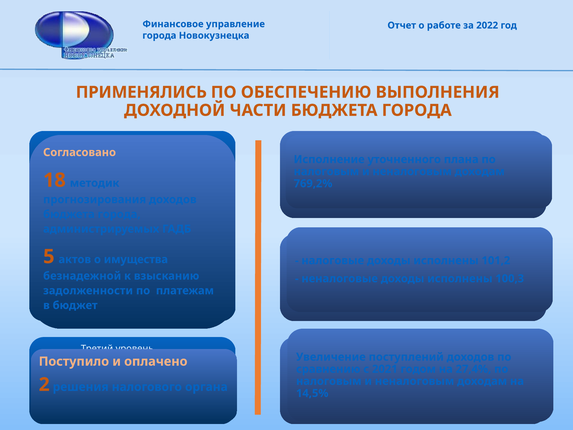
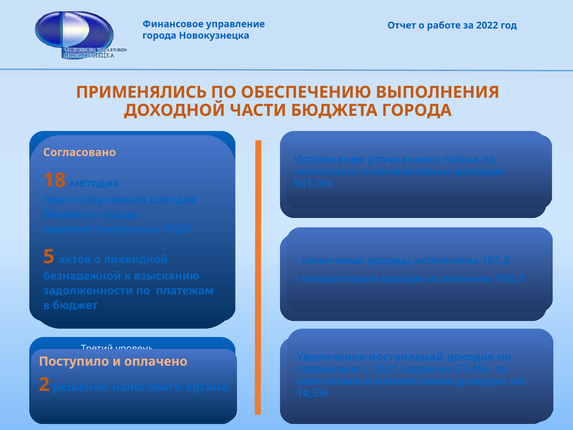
769,2%: 769,2% -> 501,0% (313, 183)
имущества: имущества -> ликвидной (136, 259)
